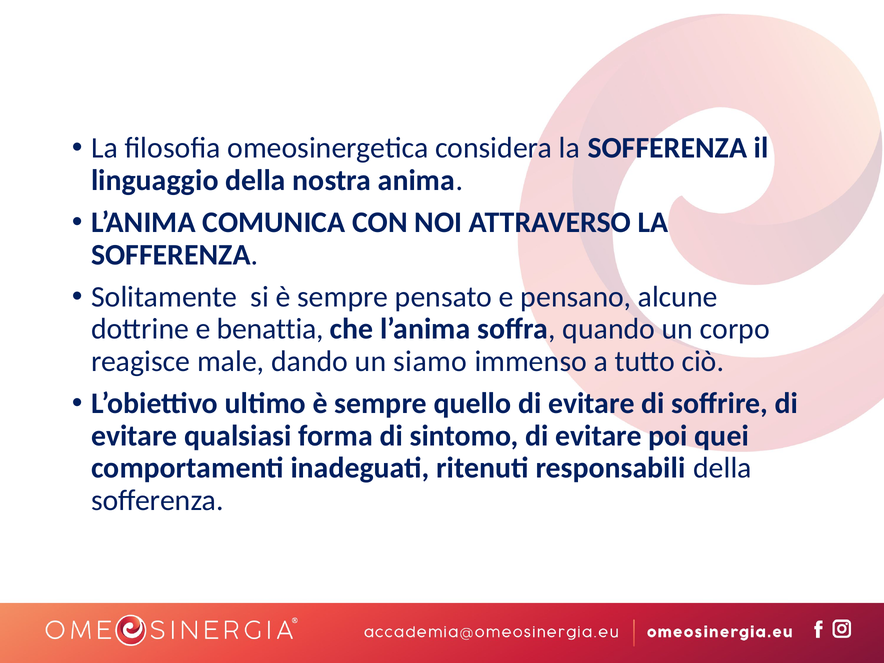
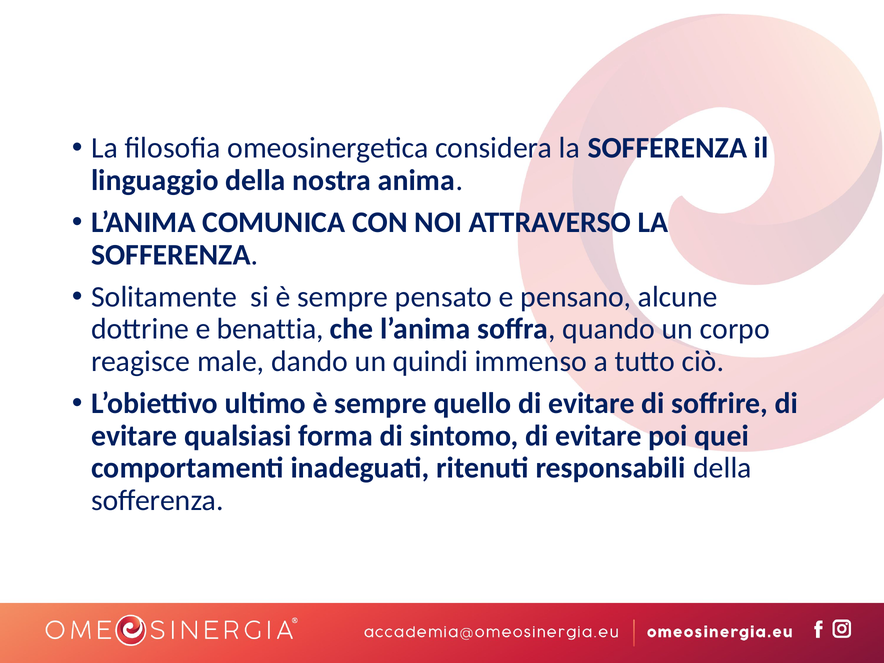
siamo: siamo -> quindi (431, 361)
